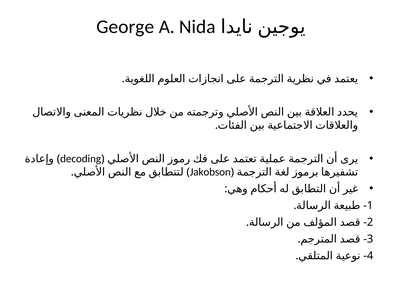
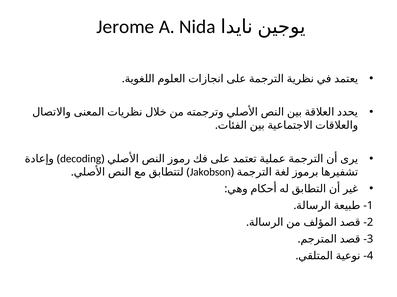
George: George -> Jerome (125, 27)
